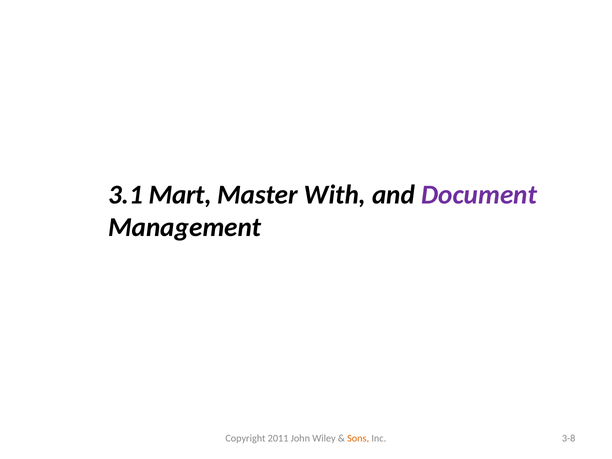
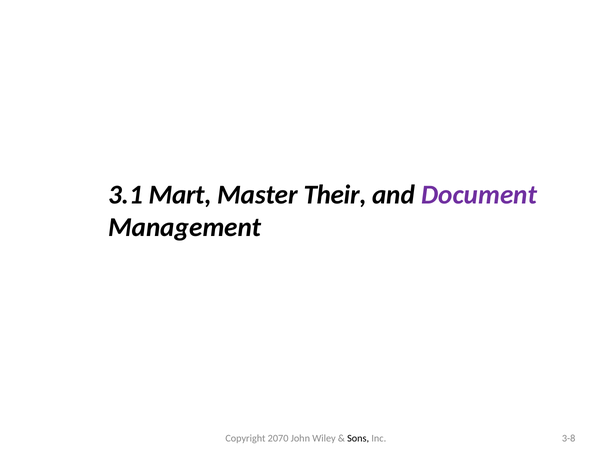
With: With -> Their (335, 195)
2011: 2011 -> 2070 (278, 438)
Sons colour: orange -> black (358, 438)
